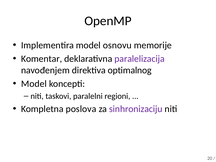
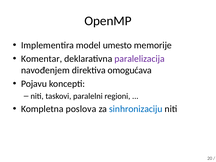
osnovu: osnovu -> umesto (117, 45)
optimalnog: optimalnog -> omogućava (130, 70)
Model: Model -> Pojavu (34, 84)
sinhronizaciju colour: purple -> blue (136, 109)
